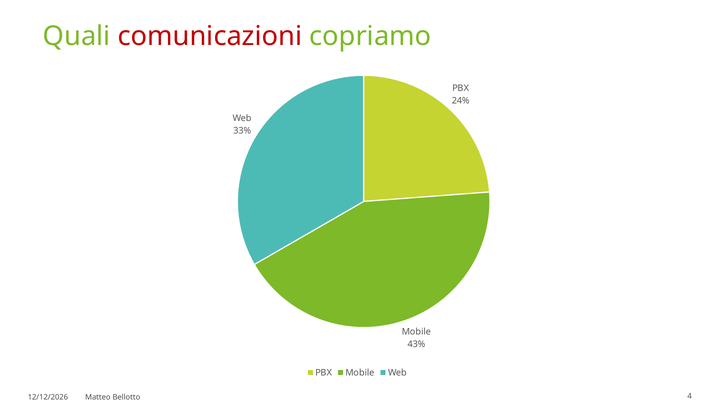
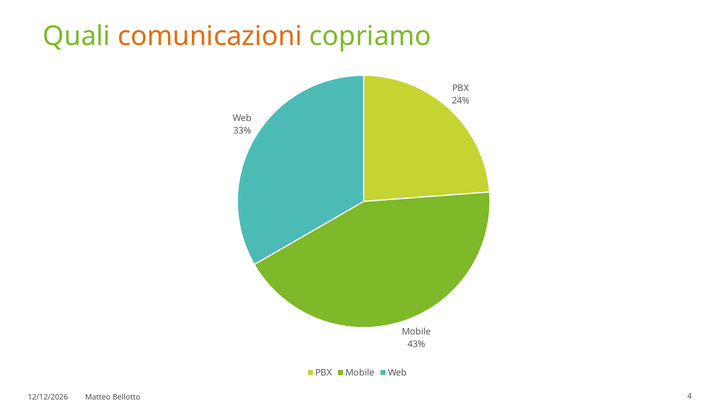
comunicazioni colour: red -> orange (210, 36)
